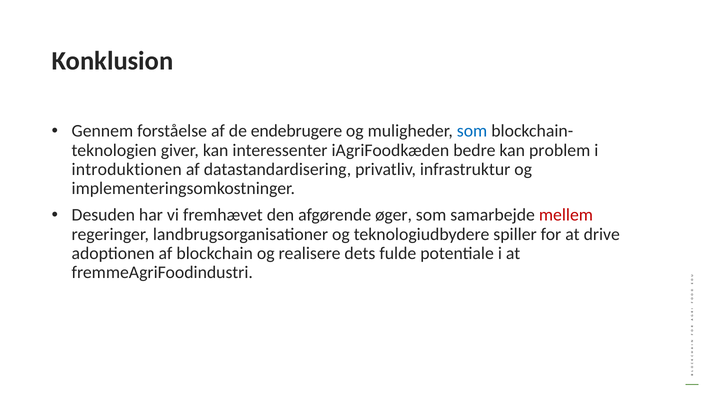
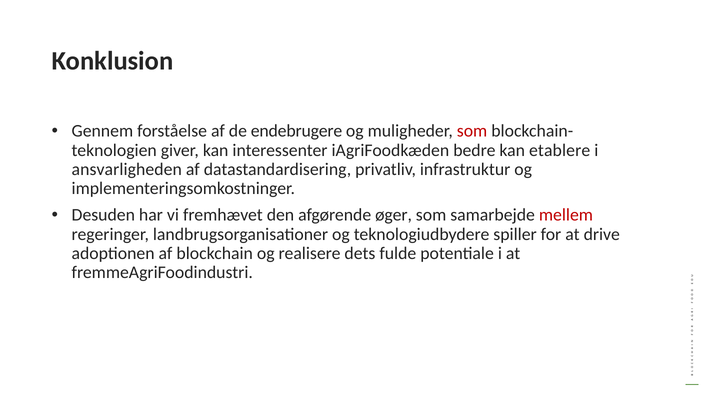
som colour: blue -> red (472, 131)
problem: problem -> etablere (560, 150)
introduktionen: introduktionen -> ansvarligheden (127, 169)
